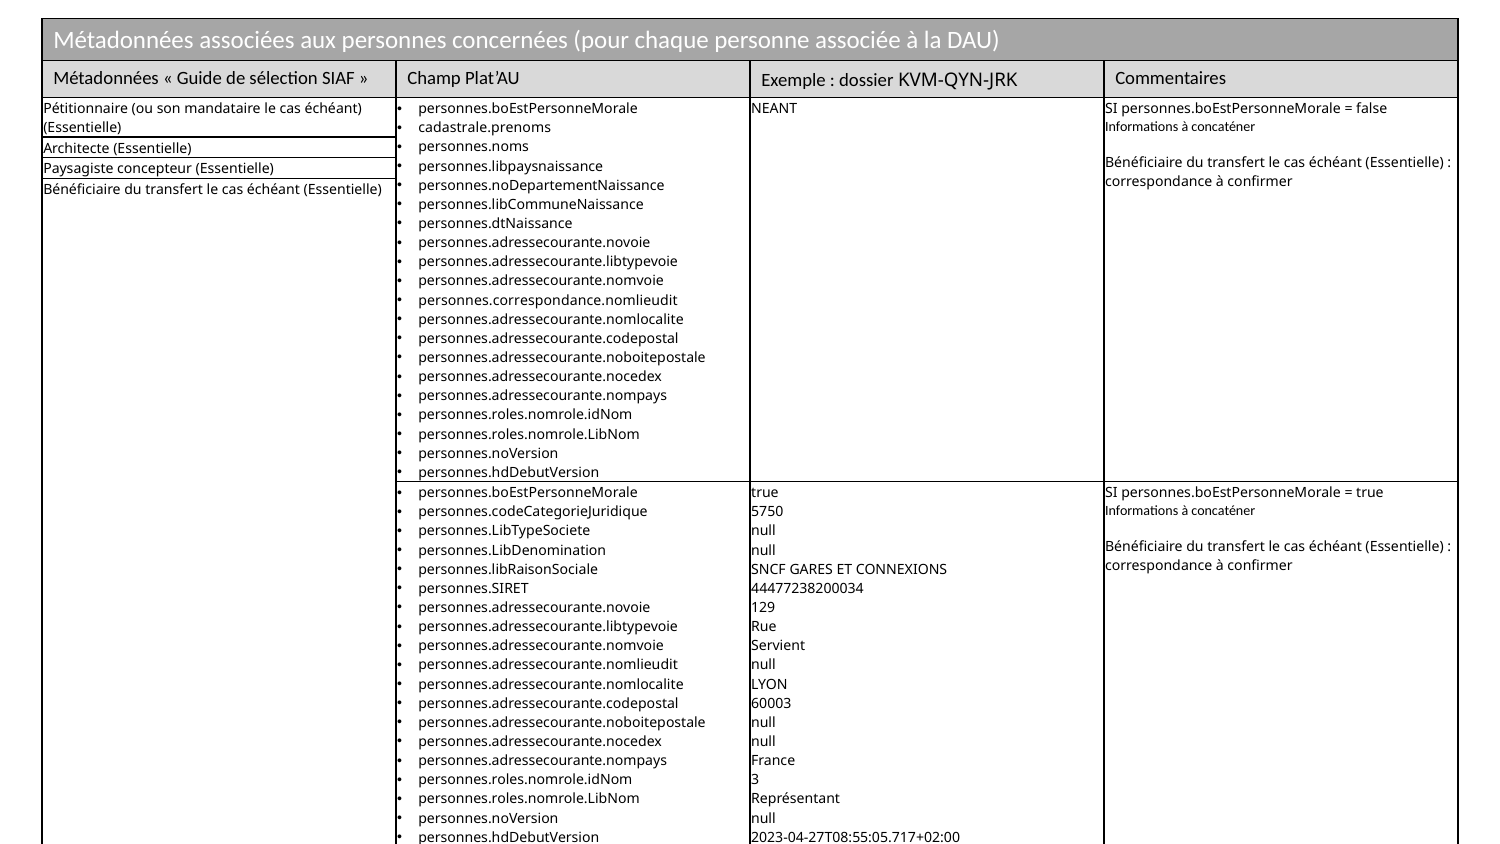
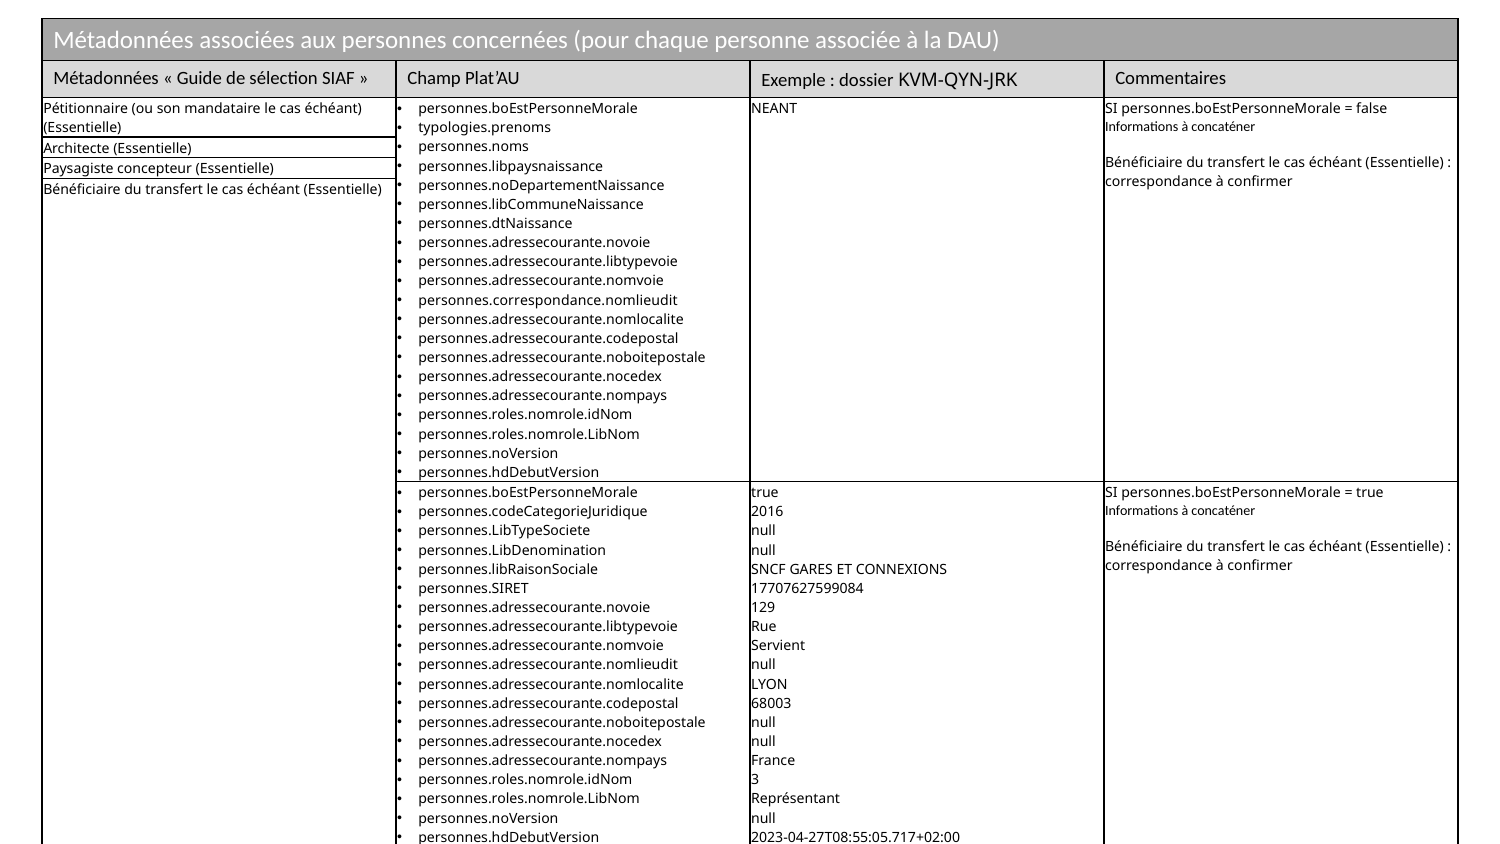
cadastrale.prenoms: cadastrale.prenoms -> typologies.prenoms (485, 128)
5750: 5750 -> 2016 (767, 512)
44477238200034: 44477238200034 -> 17707627599084 (807, 589)
60003: 60003 -> 68003 (771, 703)
